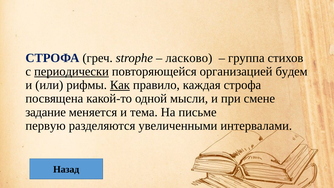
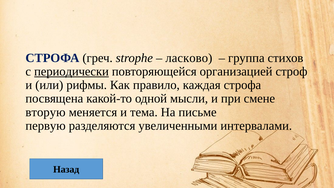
будем: будем -> строф (291, 71)
Как underline: present -> none (120, 85)
задание: задание -> вторую (45, 112)
